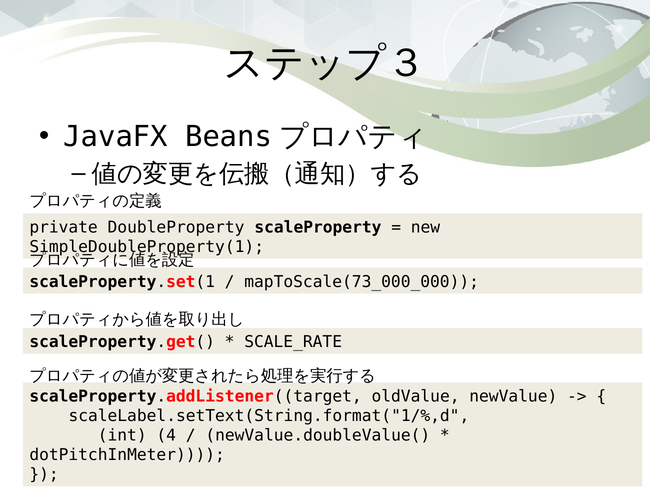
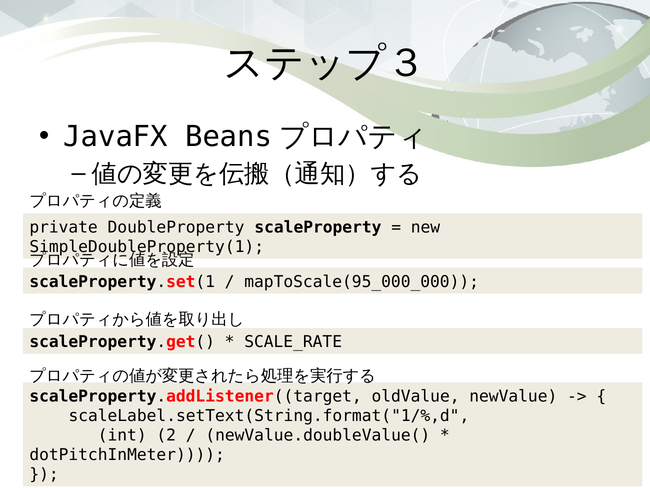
mapToScale(73_000_000: mapToScale(73_000_000 -> mapToScale(95_000_000 (362, 281)
4: 4 -> 2 (166, 435)
